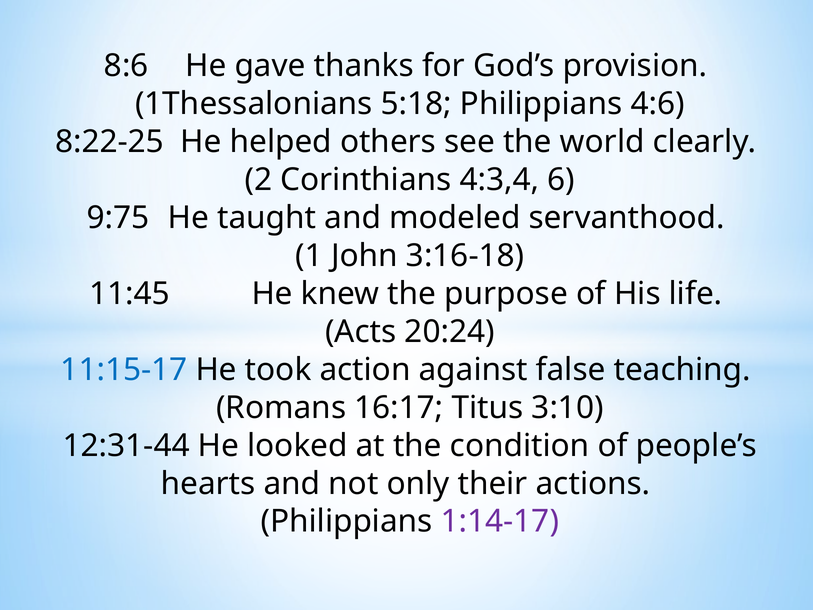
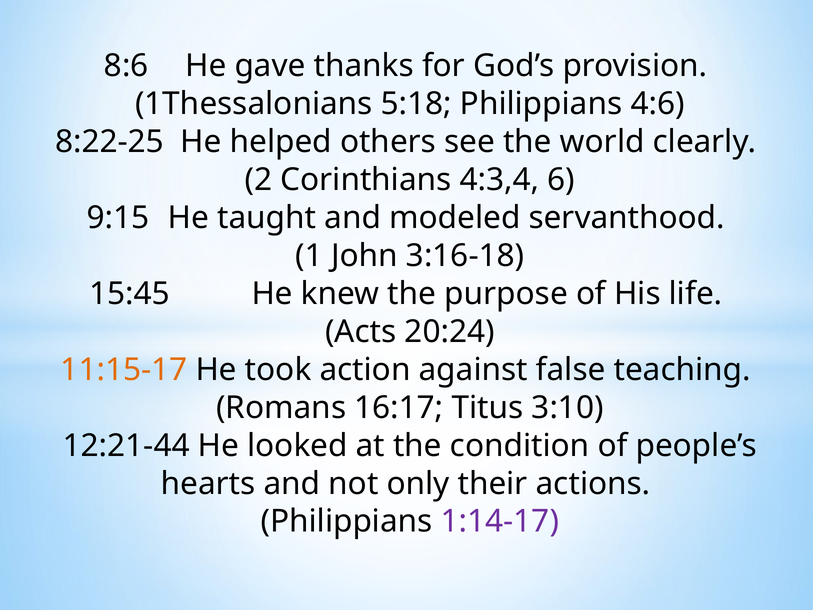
9:75: 9:75 -> 9:15 (118, 218)
11:45: 11:45 -> 15:45 (129, 294)
11:15-17 colour: blue -> orange (124, 369)
12:31-44: 12:31-44 -> 12:21-44 (126, 445)
